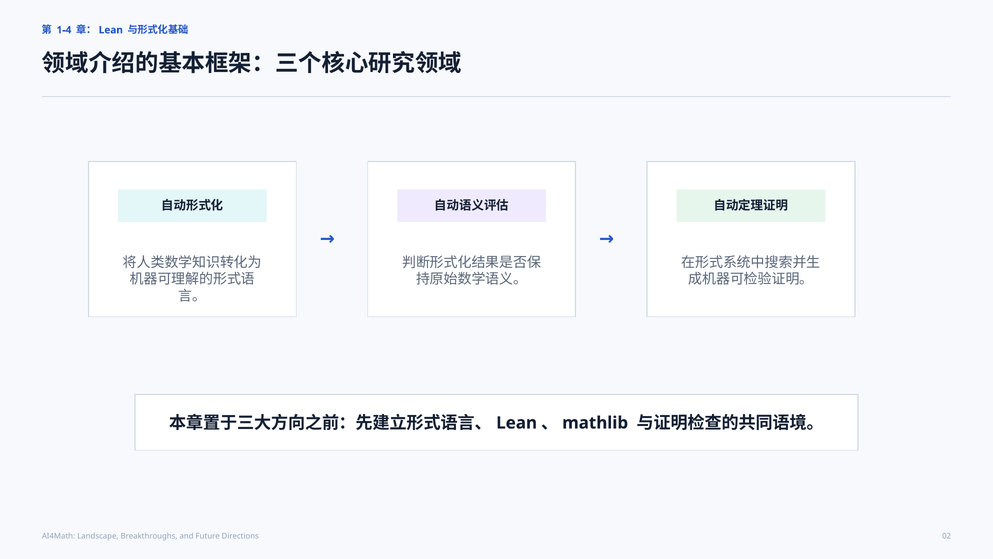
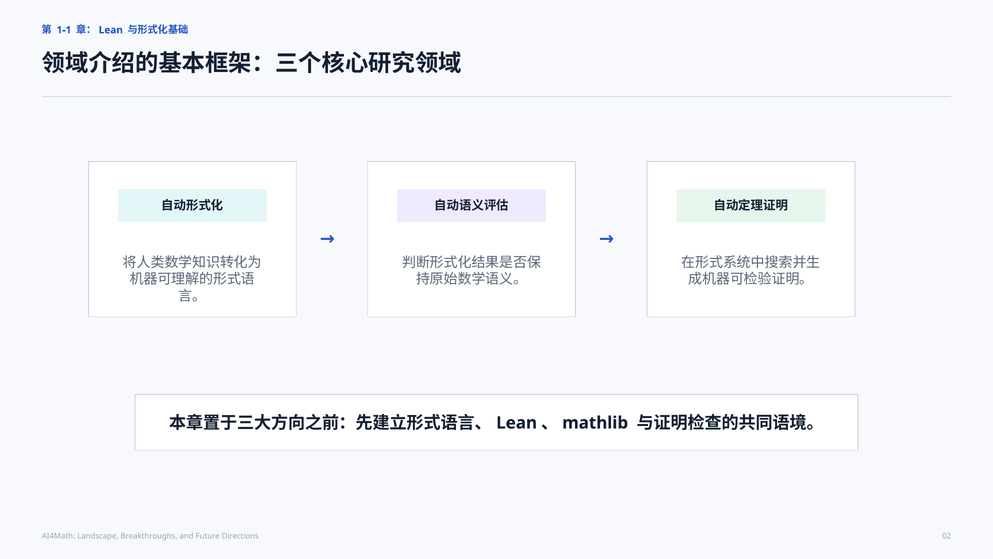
1-4: 1-4 -> 1-1 (64, 30)
